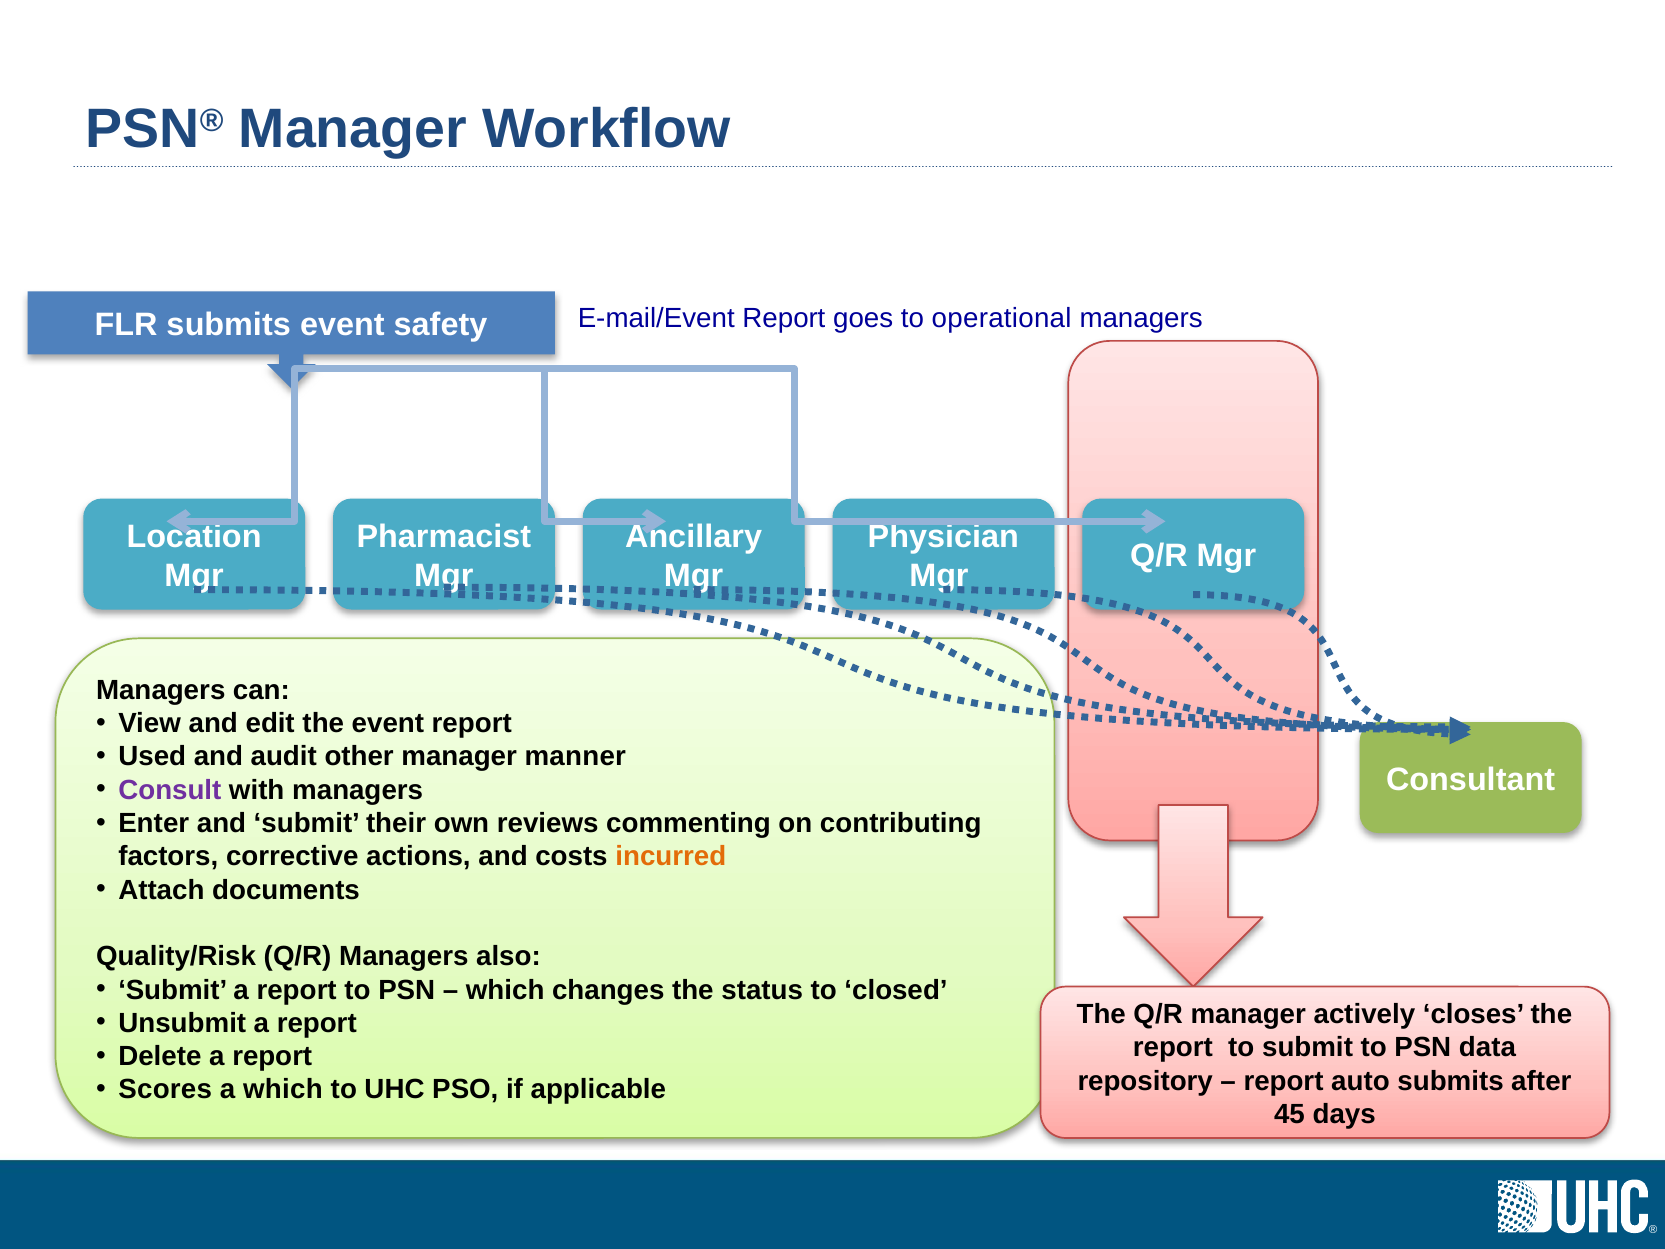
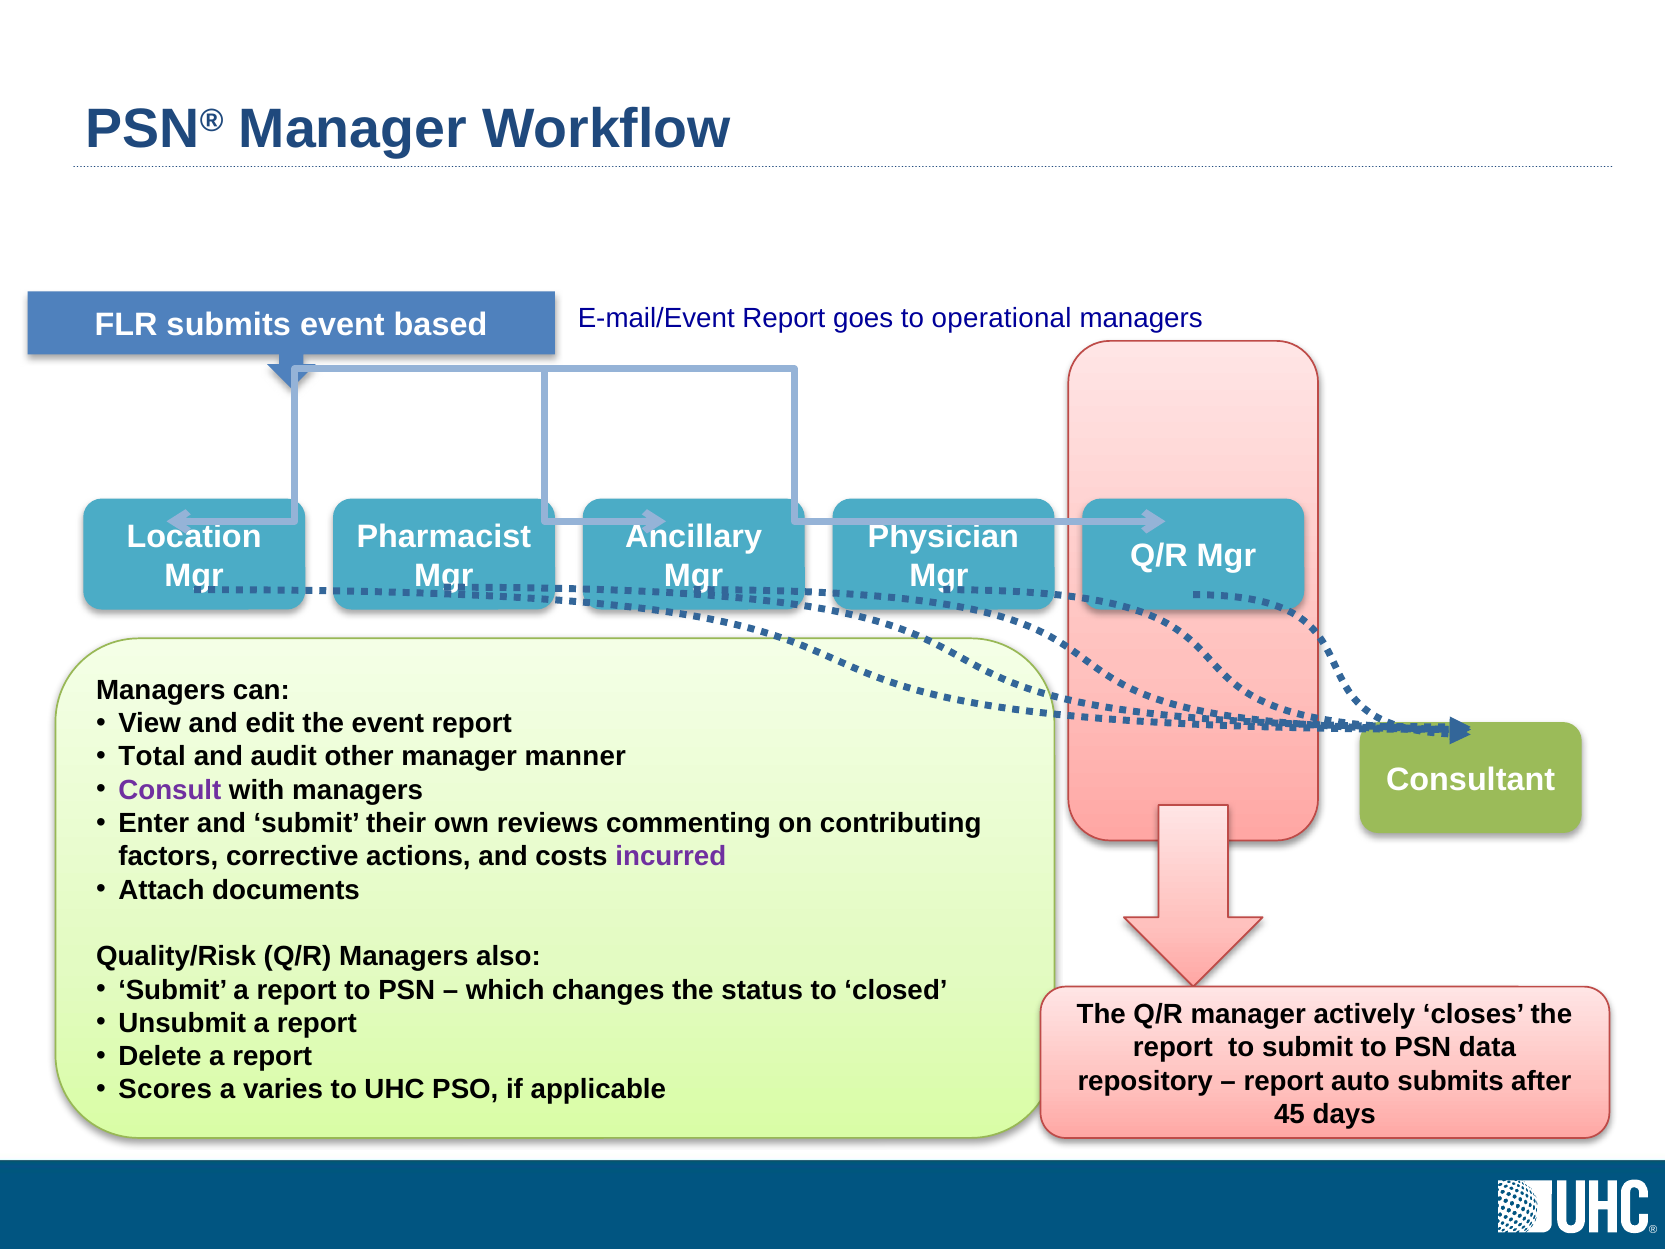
safety: safety -> based (441, 325)
Used: Used -> Total (152, 757)
incurred colour: orange -> purple (671, 857)
a which: which -> varies (283, 1090)
